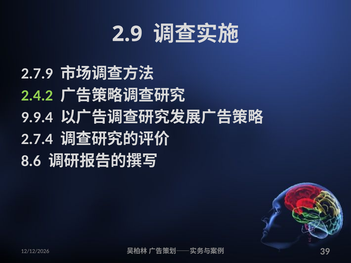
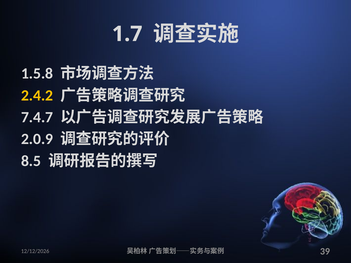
2.9: 2.9 -> 1.7 (127, 34)
2.7.9: 2.7.9 -> 1.5.8 (37, 74)
2.4.2 colour: light green -> yellow (37, 95)
9.9.4: 9.9.4 -> 7.4.7 (37, 117)
2.7.4: 2.7.4 -> 2.0.9 (37, 139)
8.6: 8.6 -> 8.5 (31, 161)
